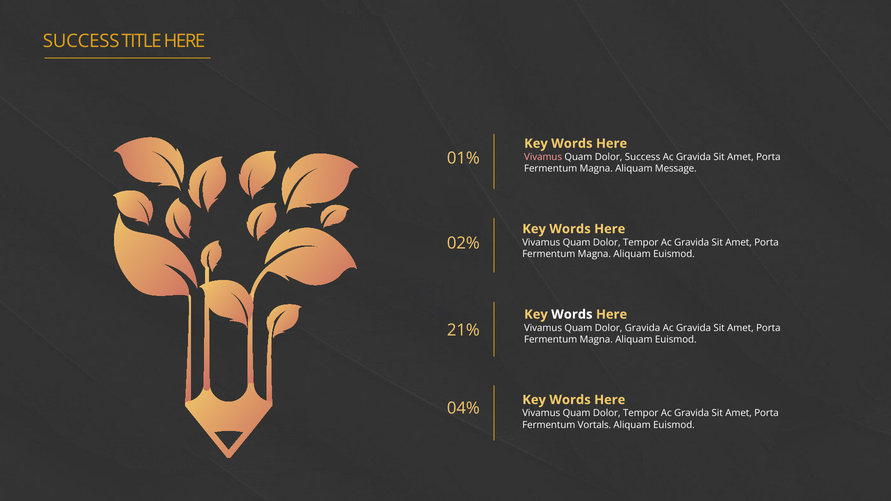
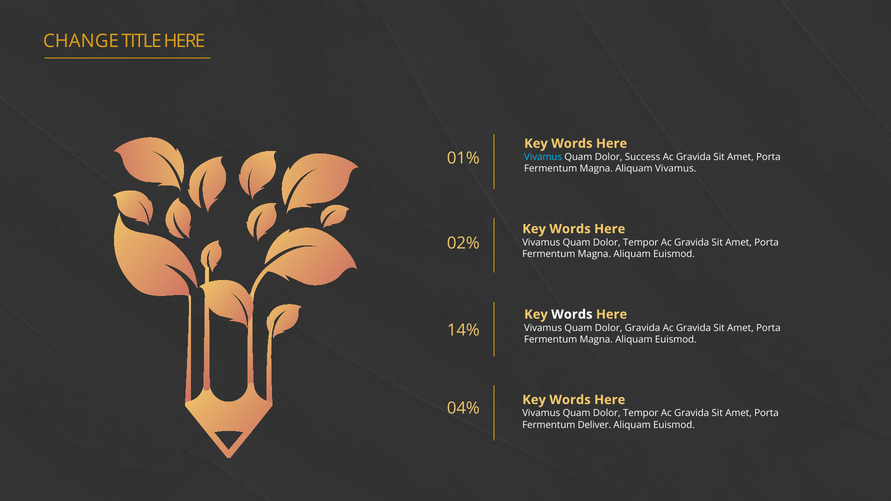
SUCCESS: SUCCESS -> CHANGE (81, 41)
Vivamus colour: pink -> light blue (543, 157)
Aliquam Message: Message -> Vivamus (676, 169)
21%: 21% -> 14% (463, 330)
Vortals: Vortals -> Deliver (594, 425)
